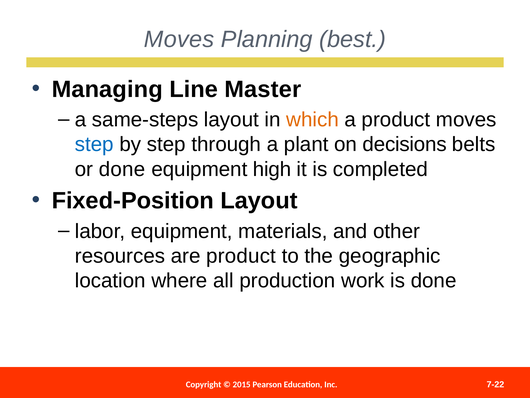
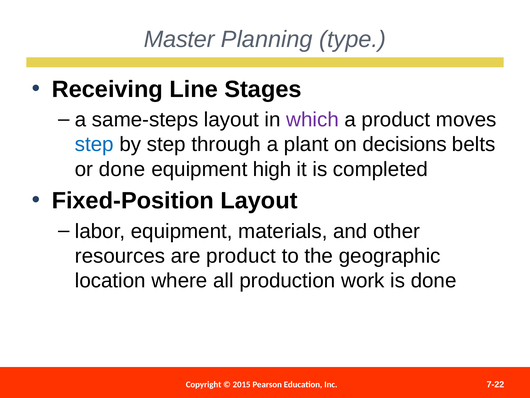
Moves: Moves -> Master (179, 39)
best: best -> type (353, 39)
Managing: Managing -> Receiving (107, 89)
Master: Master -> Stages (263, 89)
which colour: orange -> purple (313, 120)
